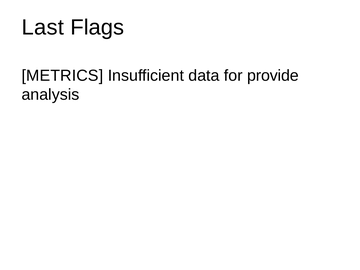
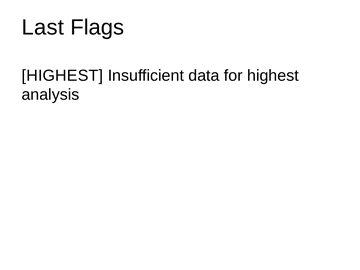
METRICS: METRICS -> HIGHEST (62, 75)
for provide: provide -> highest (273, 75)
